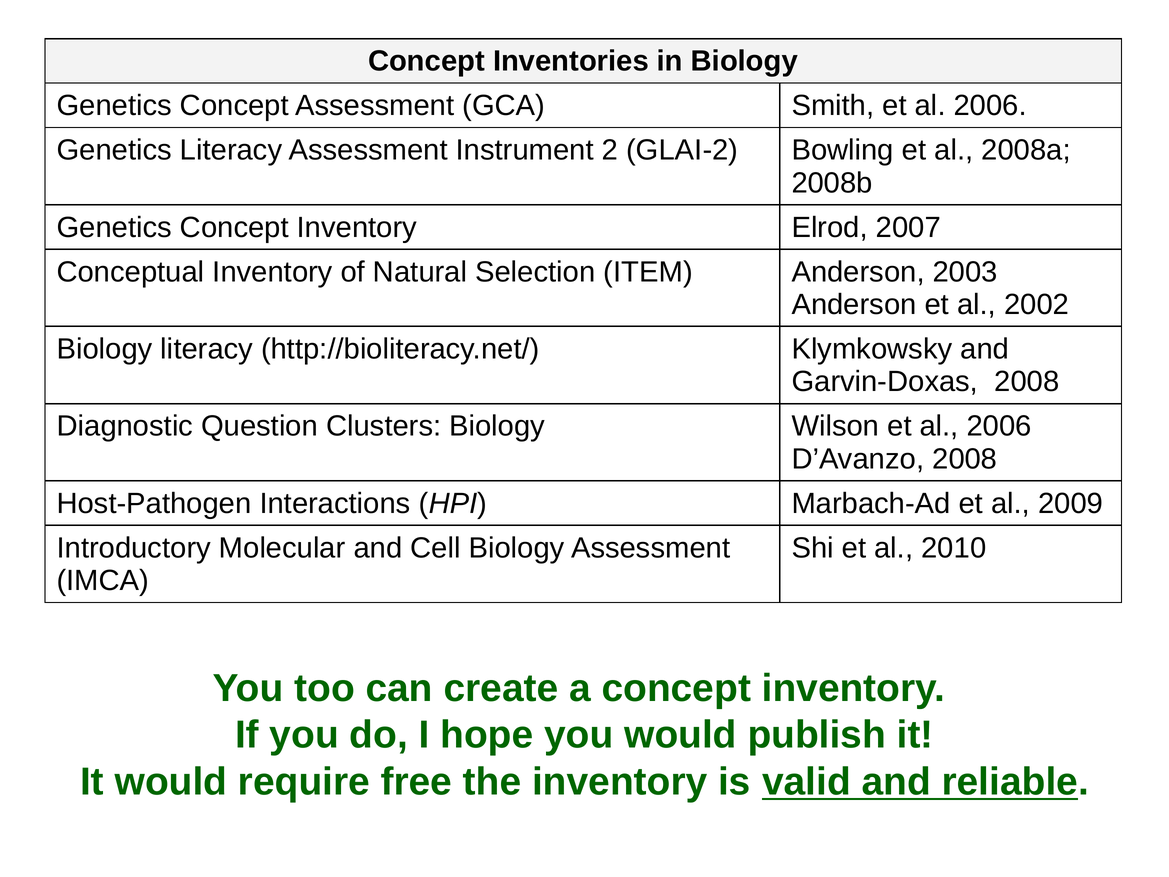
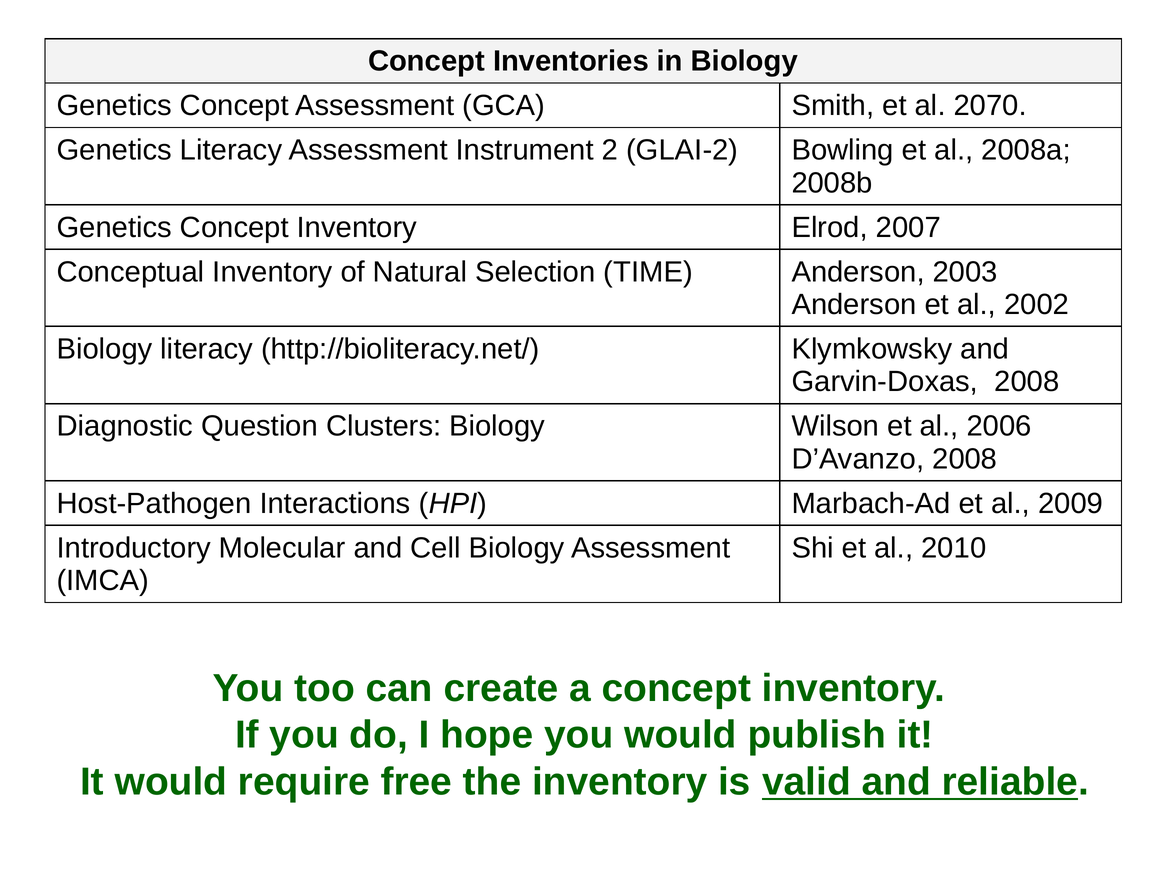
Smith et al 2006: 2006 -> 2070 (990, 106)
ITEM: ITEM -> TIME (648, 272)
